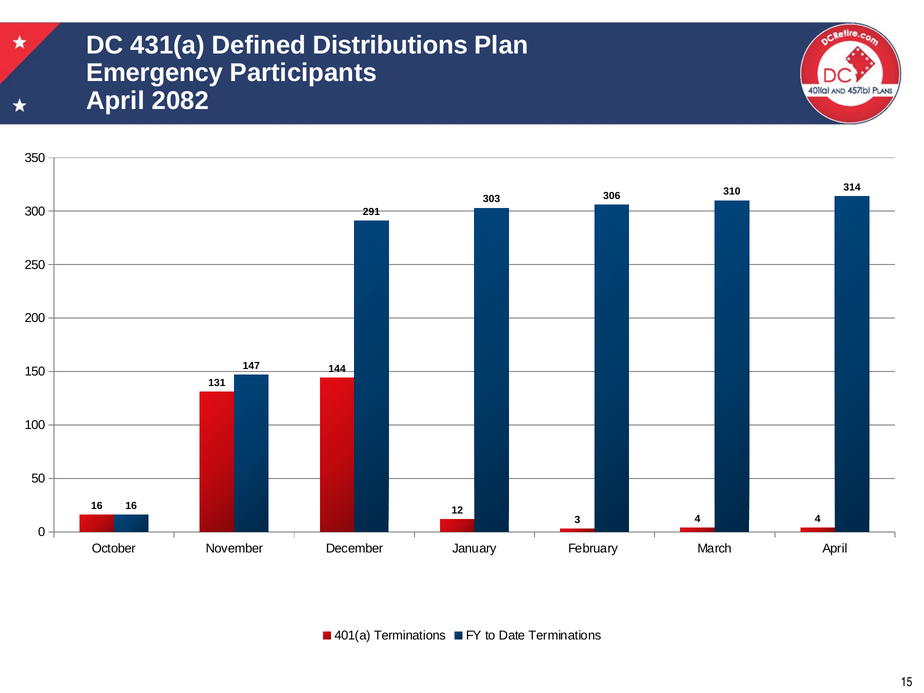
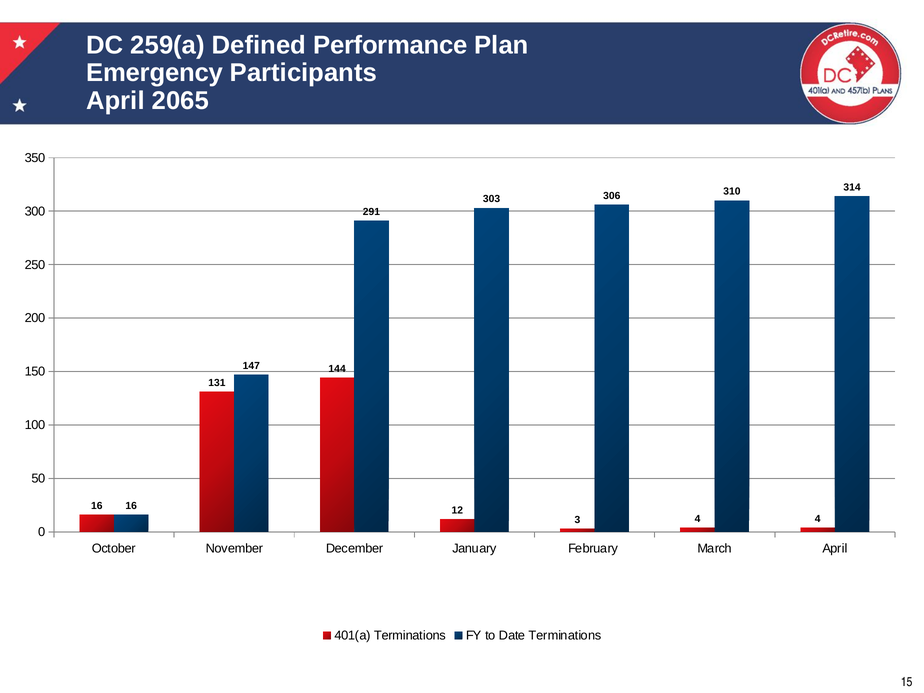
431(a: 431(a -> 259(a (168, 45)
Distributions: Distributions -> Performance (390, 45)
2082: 2082 -> 2065 (180, 101)
